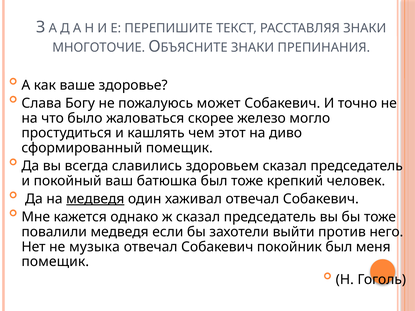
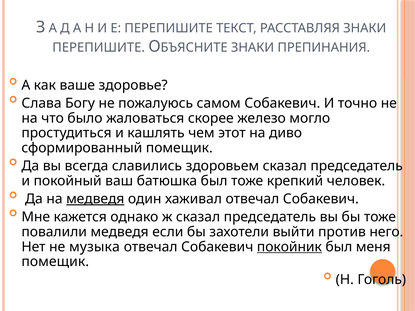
МНОГОТОЧИЕ: МНОГОТОЧИЕ -> ПЕРЕПИШИТЕ (99, 48)
может: может -> самом (219, 103)
покойник underline: none -> present (289, 247)
